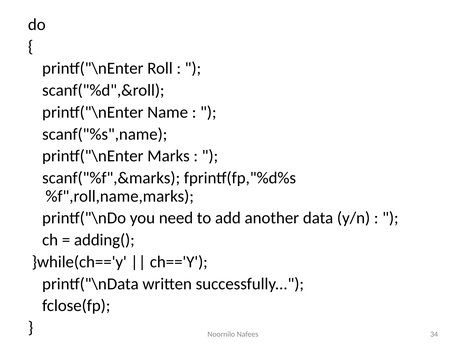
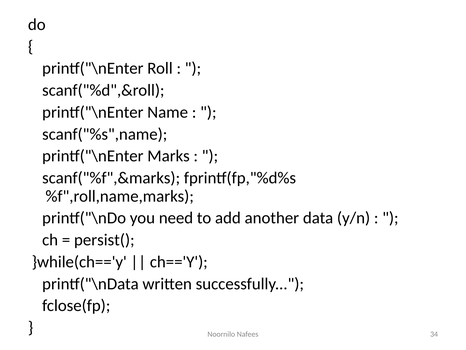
adding(: adding( -> persist( (104, 240)
